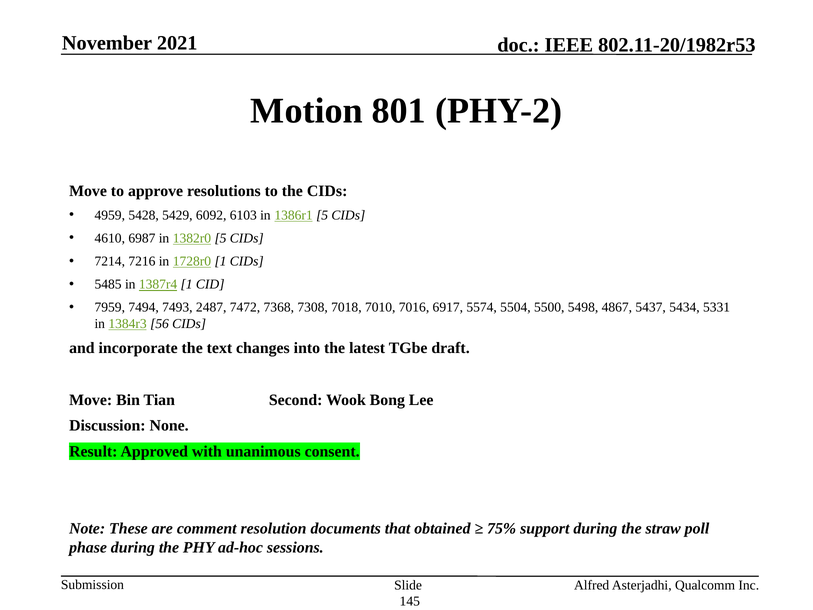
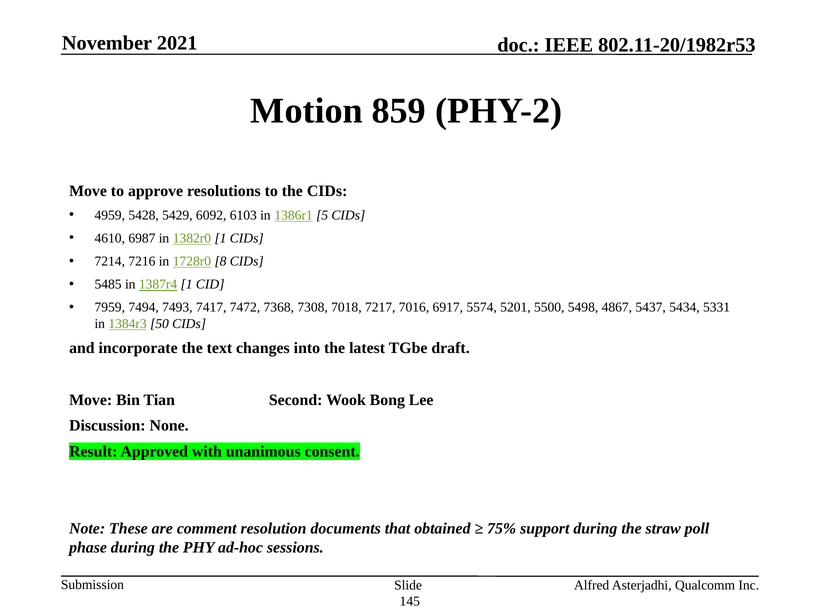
801: 801 -> 859 (399, 111)
1382r0 5: 5 -> 1 (221, 238)
1728r0 1: 1 -> 8 (221, 261)
2487: 2487 -> 7417 (211, 307)
7010: 7010 -> 7217 (380, 307)
5504: 5504 -> 5201 (515, 307)
56: 56 -> 50 (160, 324)
